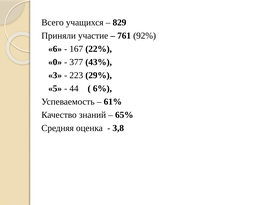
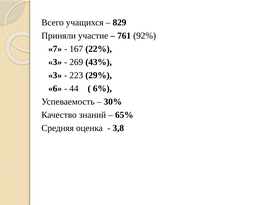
6: 6 -> 7 (55, 49)
0: 0 -> 3 (55, 62)
377: 377 -> 269 (76, 62)
5: 5 -> 6 (55, 88)
61%: 61% -> 30% (113, 102)
